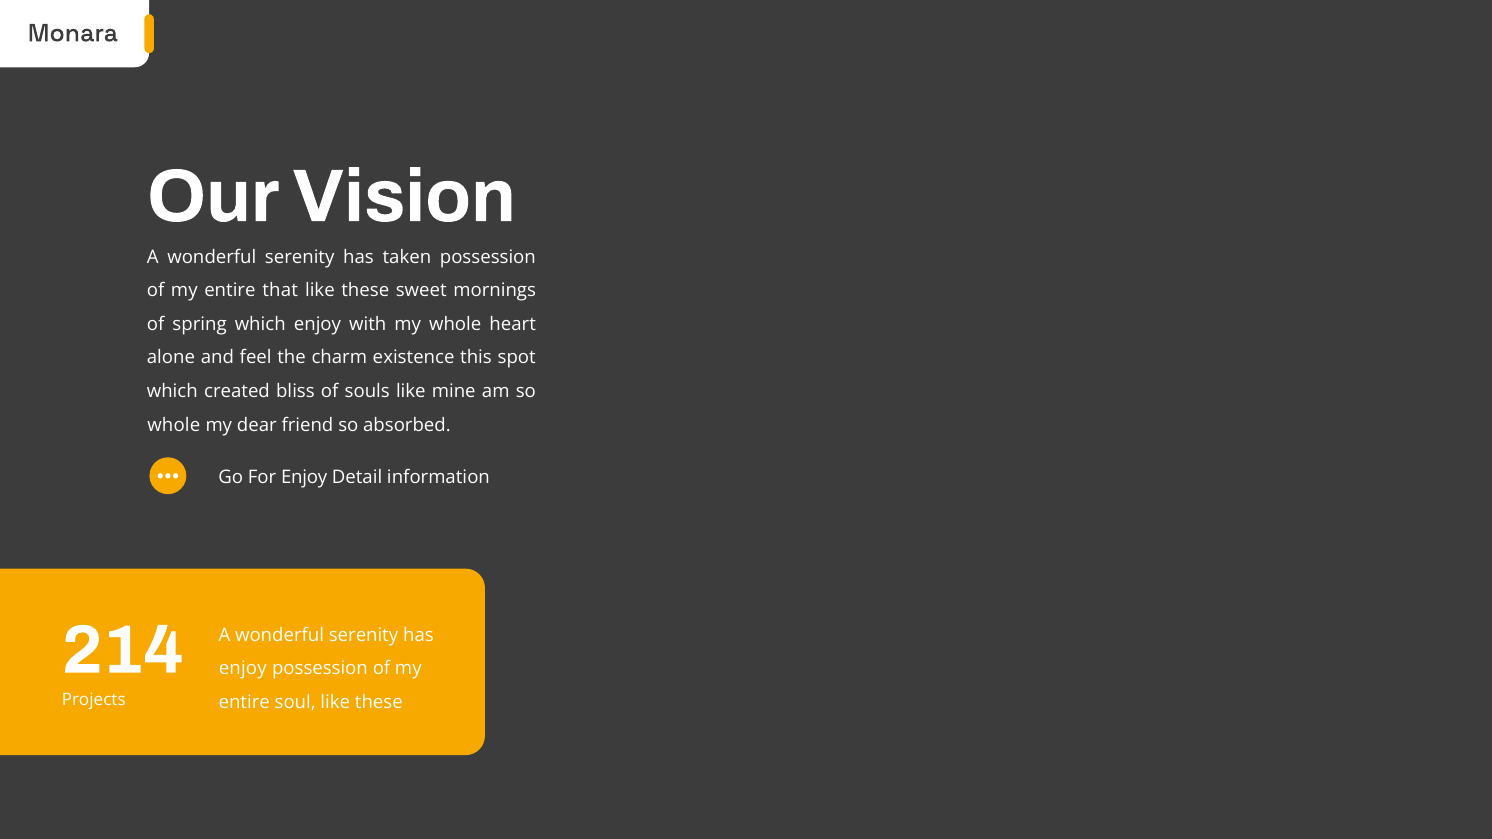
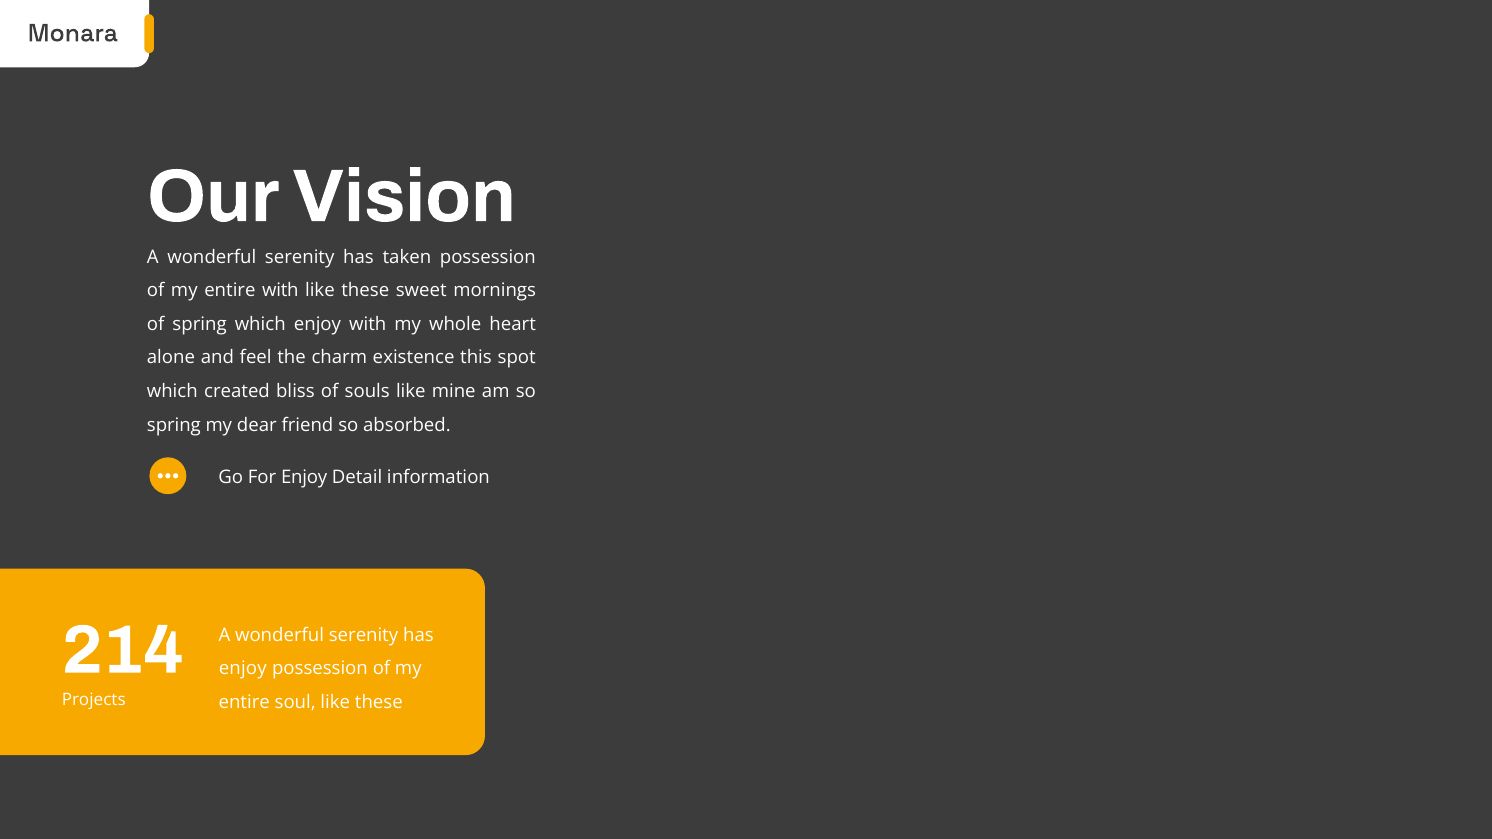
entire that: that -> with (280, 291)
whole: whole -> spring (174, 425)
